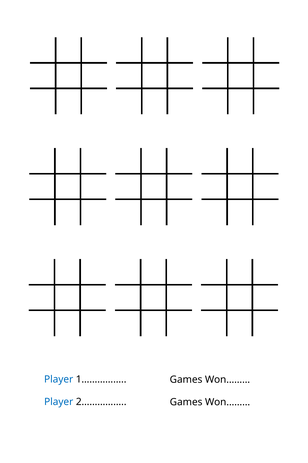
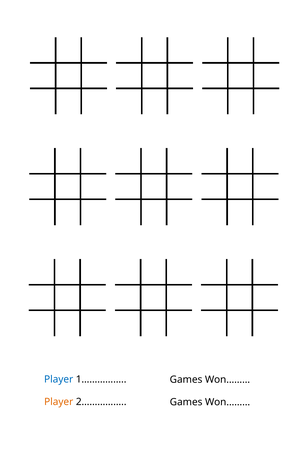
Player colour: blue -> orange (59, 401)
